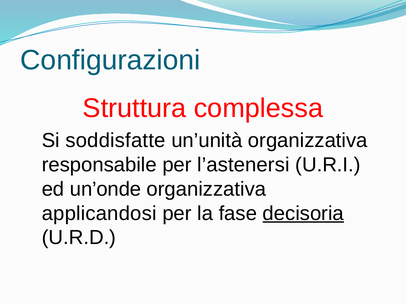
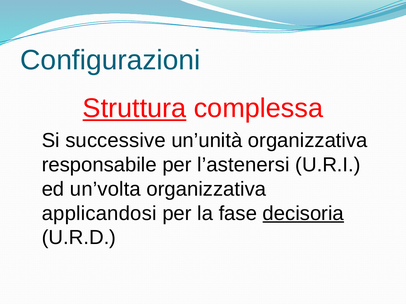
Struttura underline: none -> present (134, 109)
soddisfatte: soddisfatte -> successive (116, 141)
un’onde: un’onde -> un’volta (105, 189)
